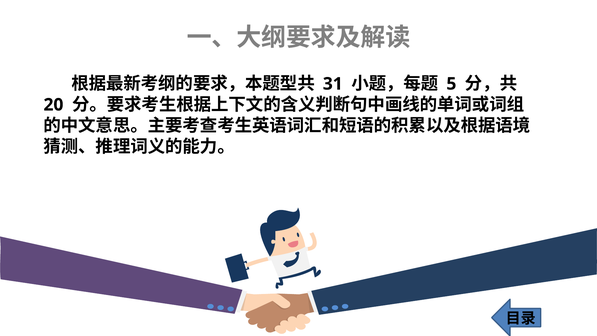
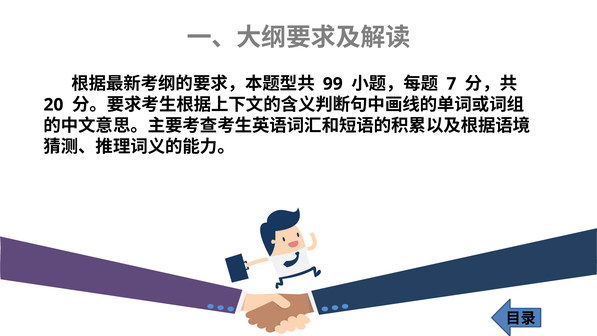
31: 31 -> 99 (333, 84)
5: 5 -> 7 (451, 84)
